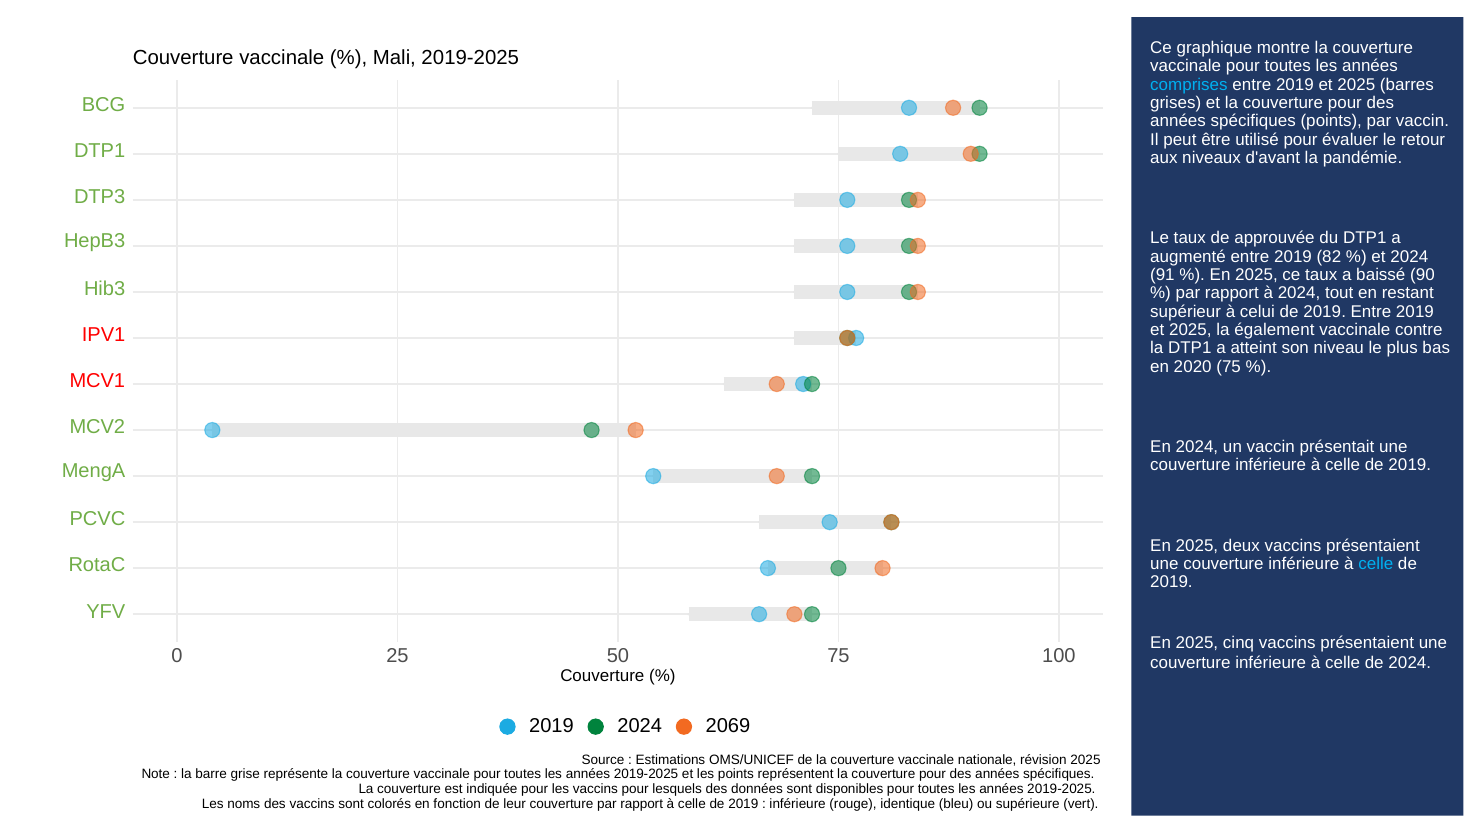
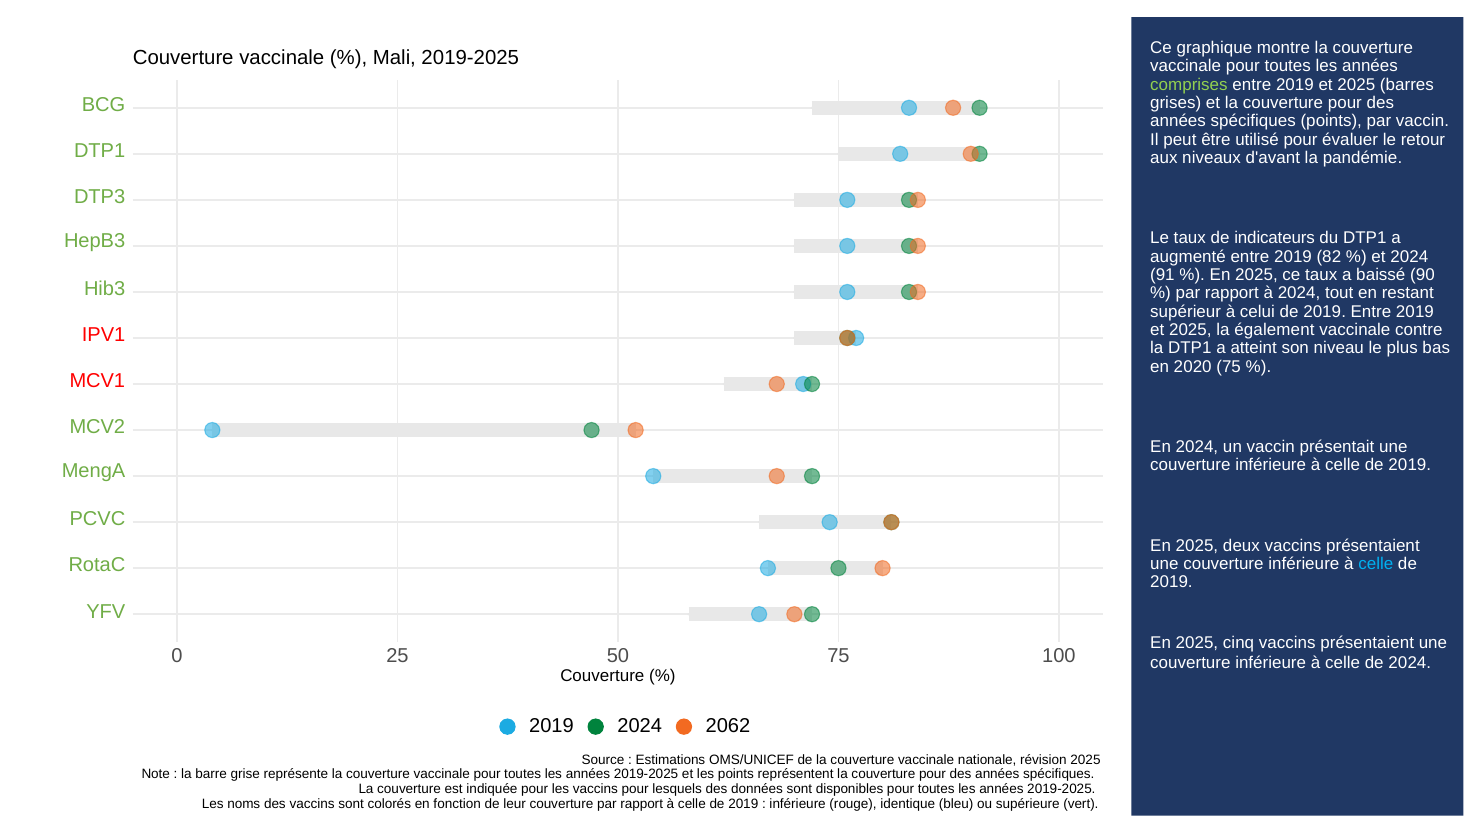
comprises colour: light blue -> light green (1189, 85)
approuvée: approuvée -> indicateurs (1275, 238)
2069: 2069 -> 2062 (728, 726)
